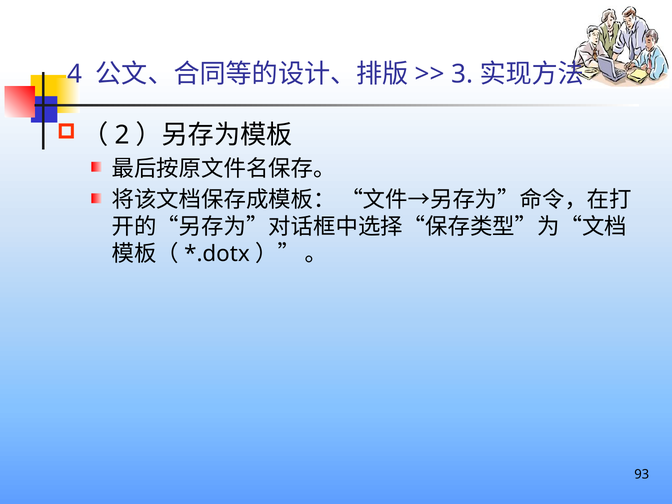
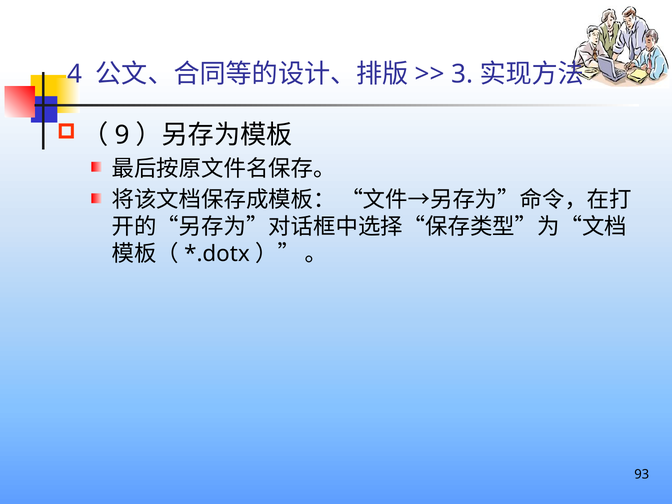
2: 2 -> 9 (122, 135)
